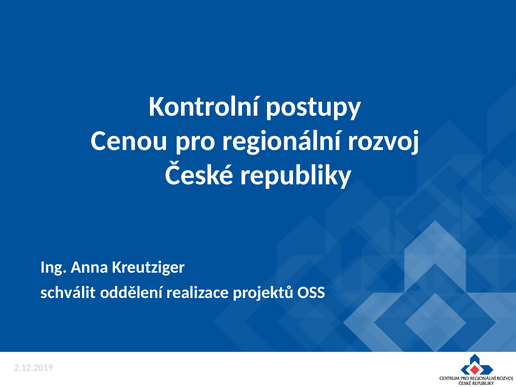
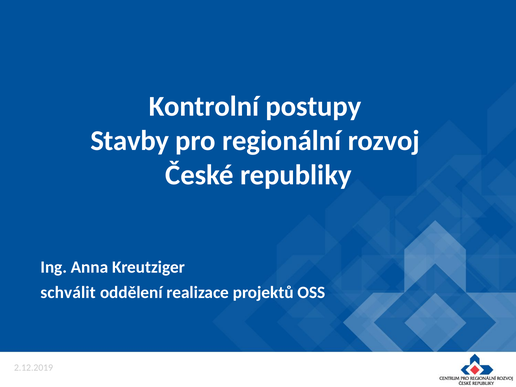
Cenou: Cenou -> Stavby (130, 141)
